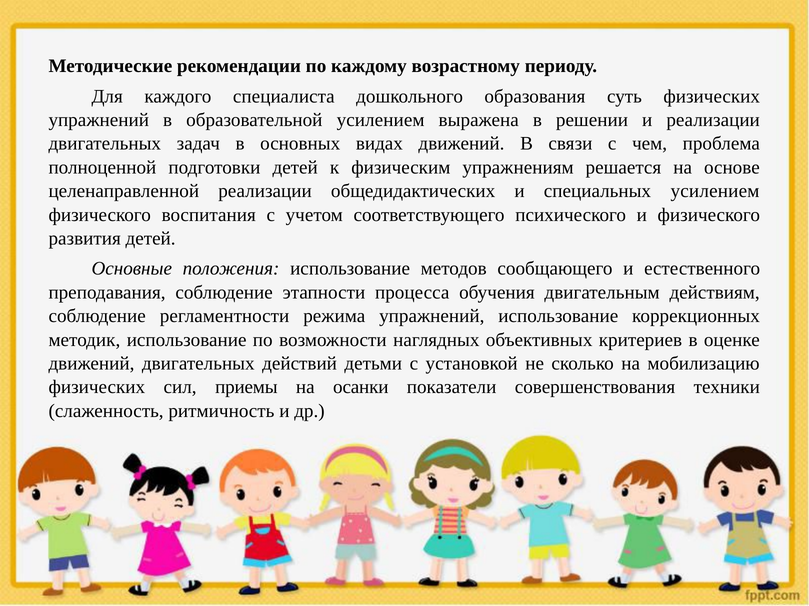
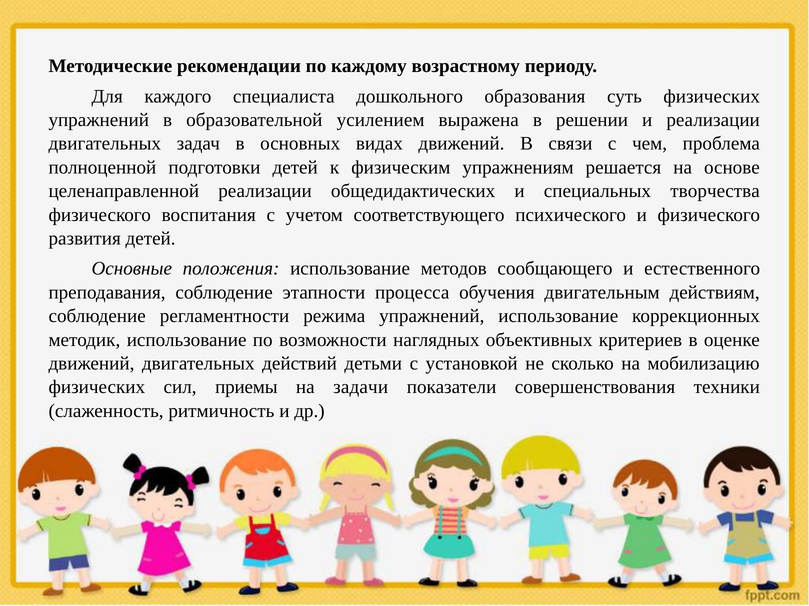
специальных усилением: усилением -> творчества (715, 191)
осанки: осанки -> задачи (361, 388)
